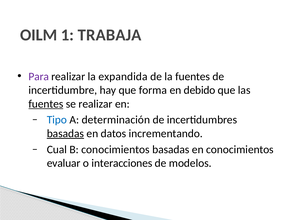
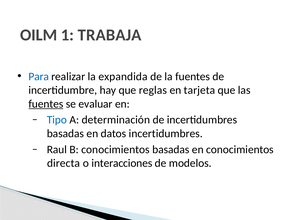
Para colour: purple -> blue (39, 76)
forma: forma -> reglas (153, 90)
debido: debido -> tarjeta (199, 90)
se realizar: realizar -> evaluar (96, 104)
basadas underline: present -> none (65, 133)
datos incrementando: incrementando -> incertidumbres (166, 133)
Cual: Cual -> Raul (57, 149)
evaluar: evaluar -> directa (64, 163)
